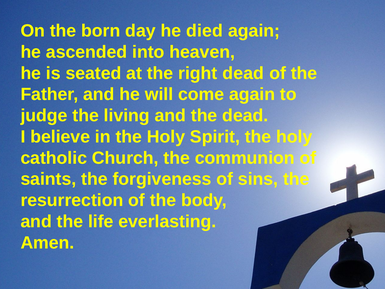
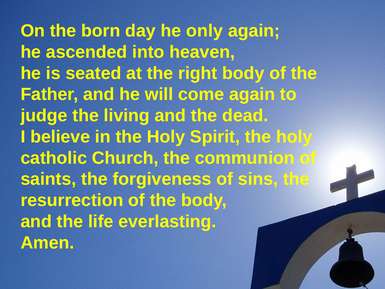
died: died -> only (205, 31)
right dead: dead -> body (243, 73)
